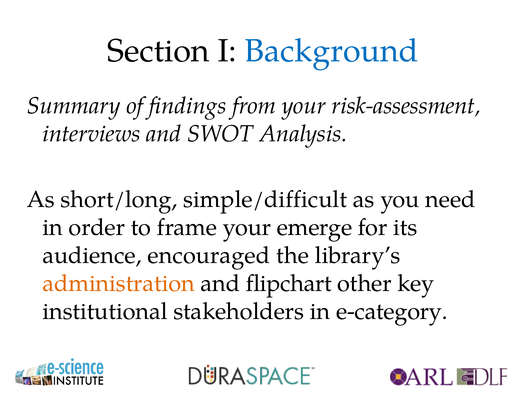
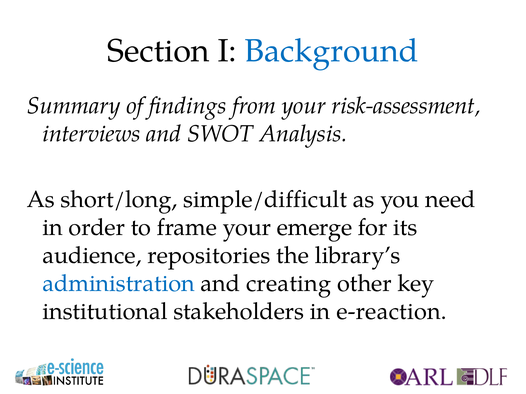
encouraged: encouraged -> repositories (209, 256)
administration colour: orange -> blue (119, 284)
flipchart: flipchart -> creating (289, 284)
e-category: e-category -> e-reaction (392, 312)
